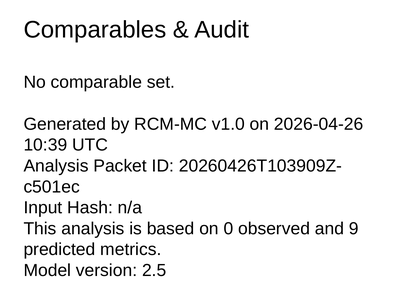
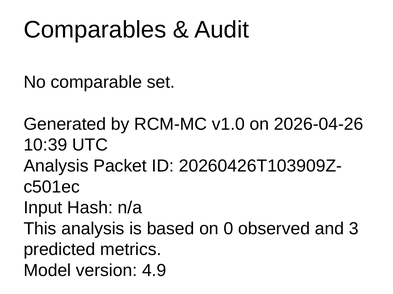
9: 9 -> 3 (354, 229)
2.5: 2.5 -> 4.9 (154, 271)
